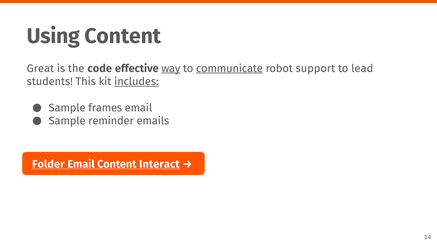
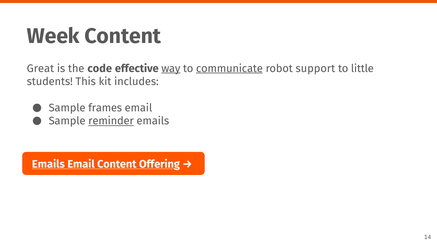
Using: Using -> Week (53, 36)
lead: lead -> little (362, 68)
includes underline: present -> none (136, 81)
reminder underline: none -> present (111, 121)
Folder: Folder -> Emails (48, 164)
Interact: Interact -> Offering (159, 164)
